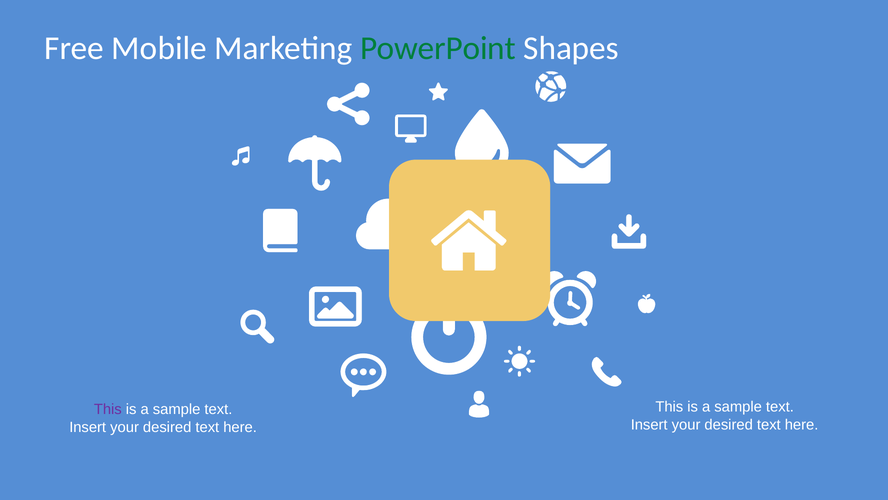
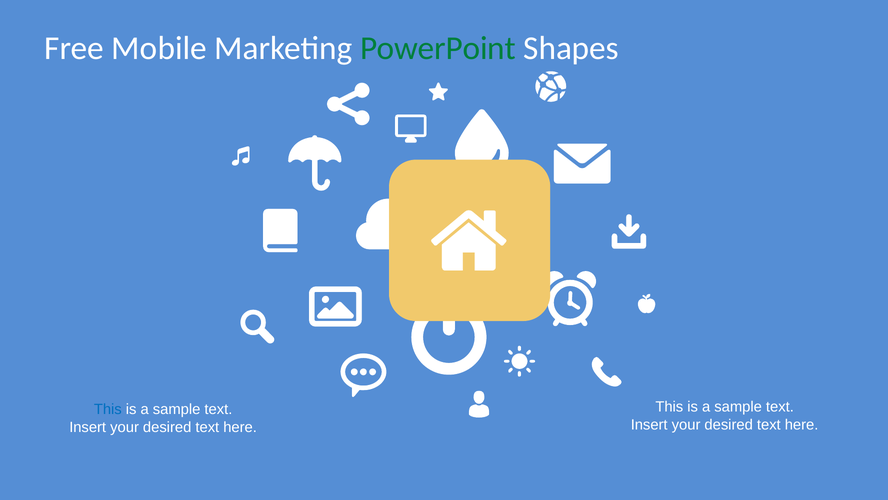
This colour: purple -> blue (108, 409)
